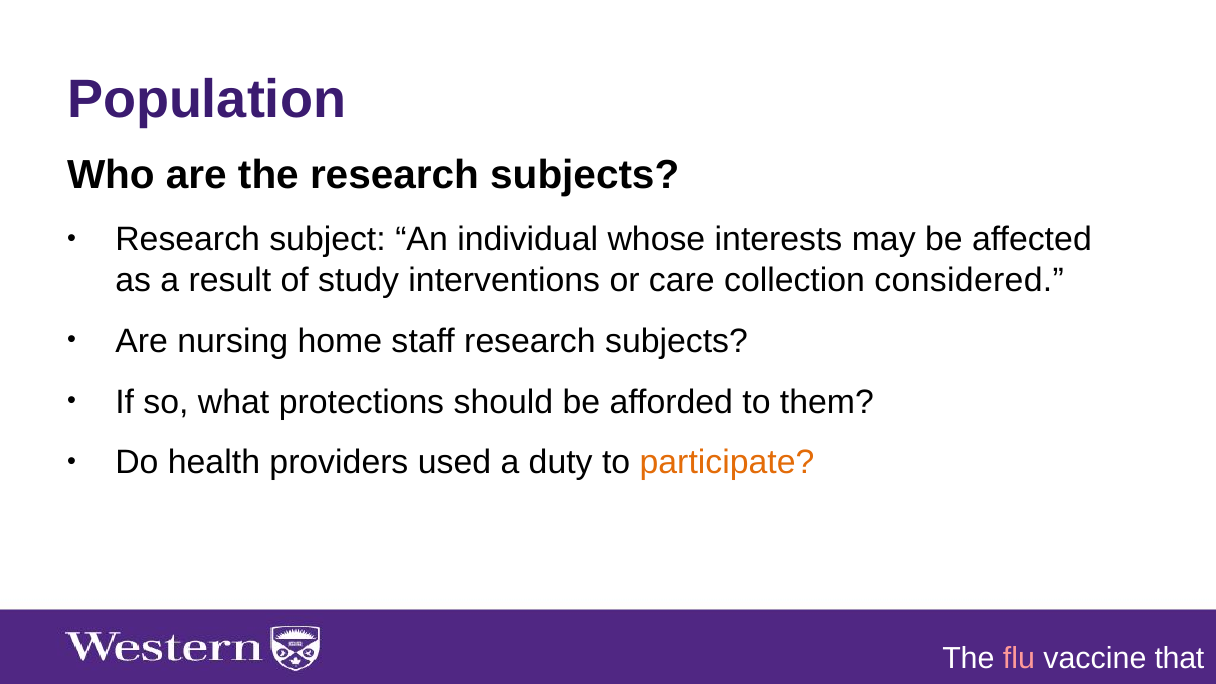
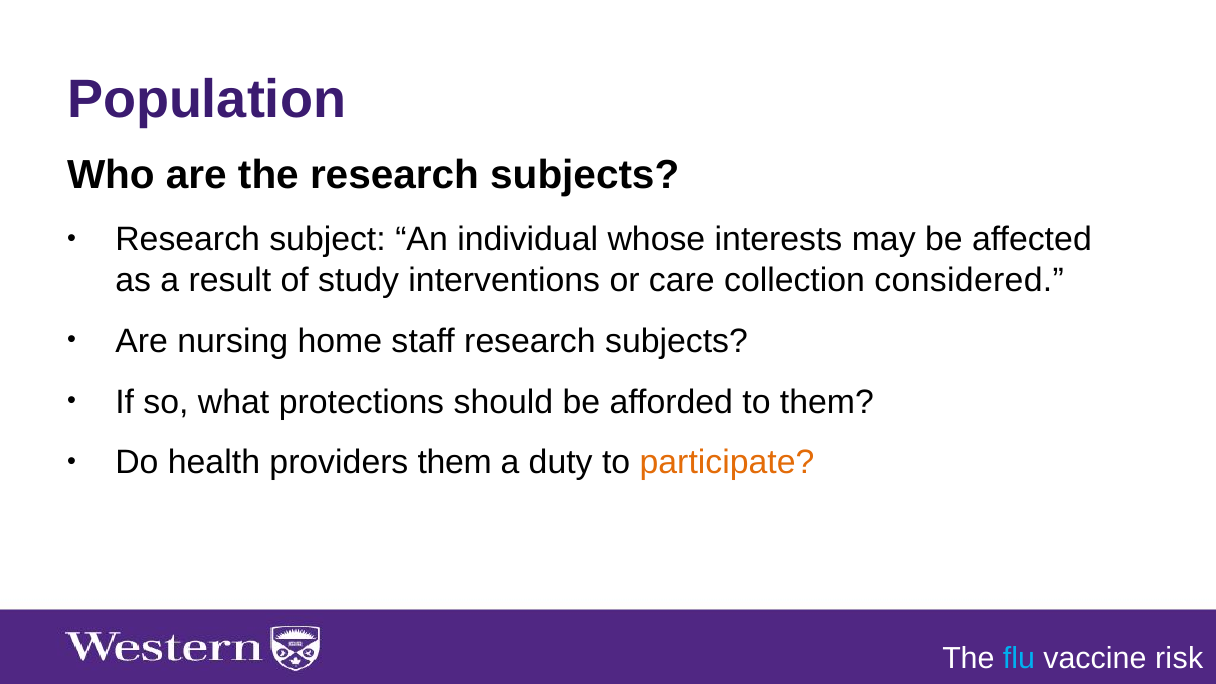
providers used: used -> them (455, 463)
flu colour: pink -> light blue (1019, 659)
that: that -> risk (1179, 659)
